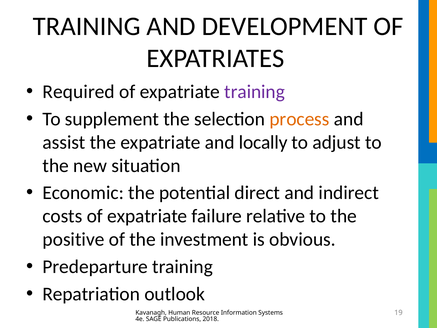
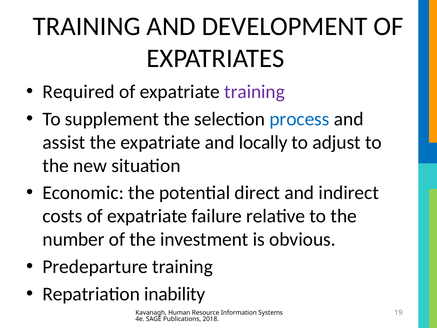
process colour: orange -> blue (299, 119)
positive: positive -> number (74, 239)
outlook: outlook -> inability (175, 294)
